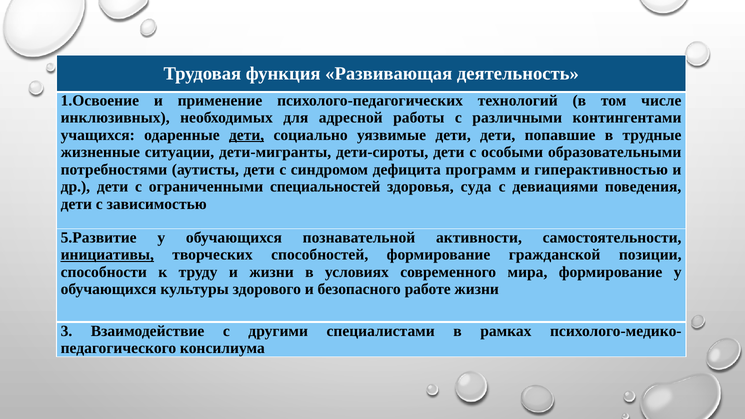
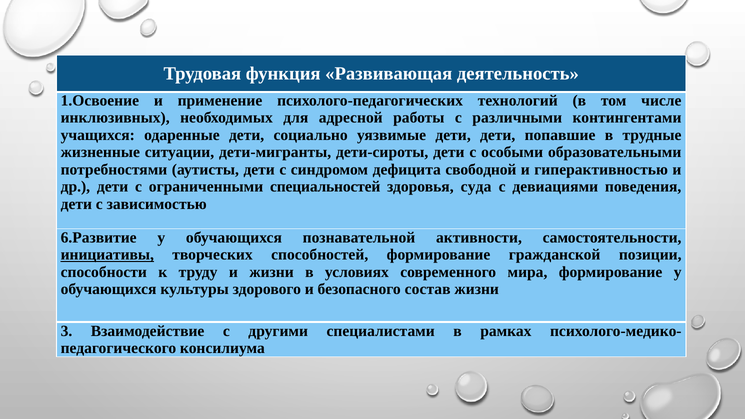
дети underline: present -> none (247, 135)
программ: программ -> свободной (481, 169)
5.Развитие: 5.Развитие -> 6.Развитие (99, 238)
работе: работе -> состав (428, 289)
